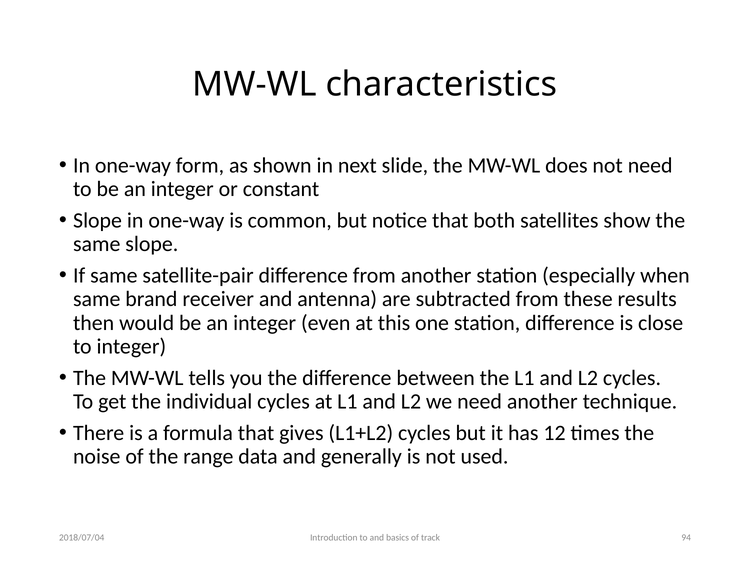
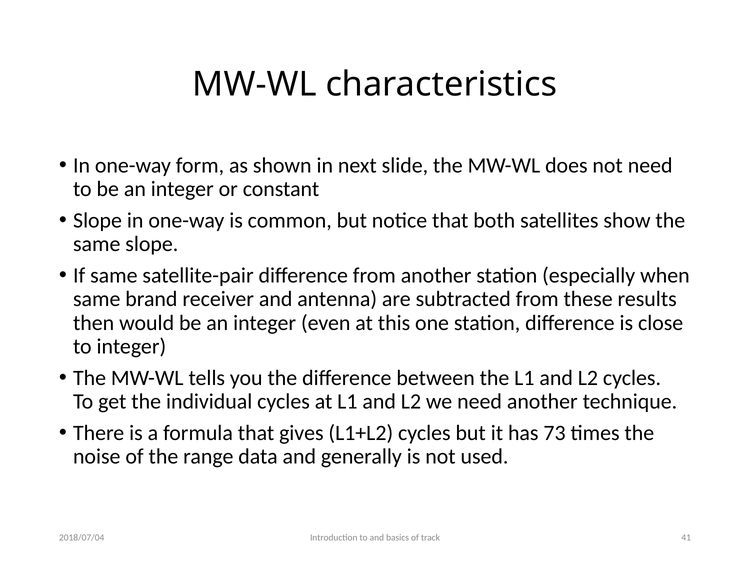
12: 12 -> 73 (555, 433)
94: 94 -> 41 (686, 537)
